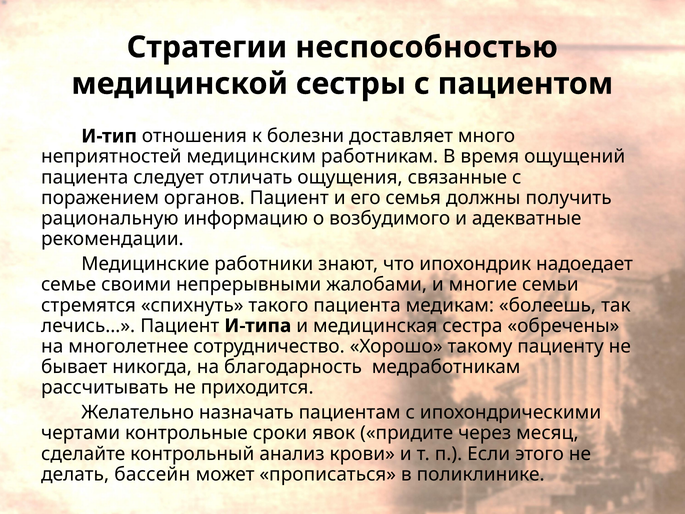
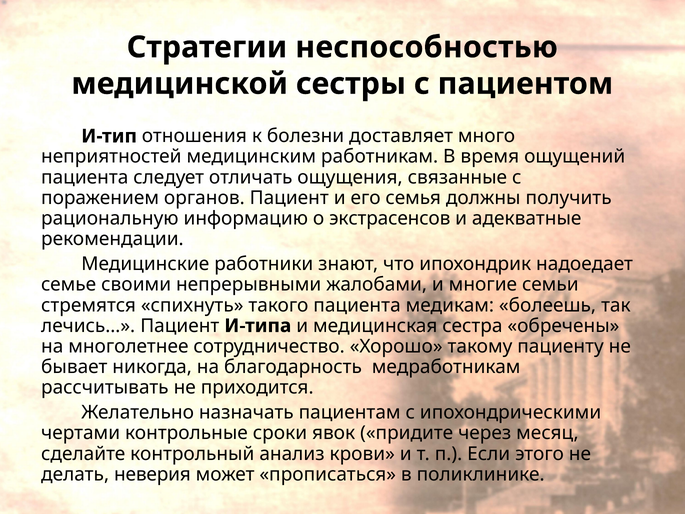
возбудимого: возбудимого -> экстрасенсов (390, 218)
бассейн: бассейн -> неверия (152, 474)
